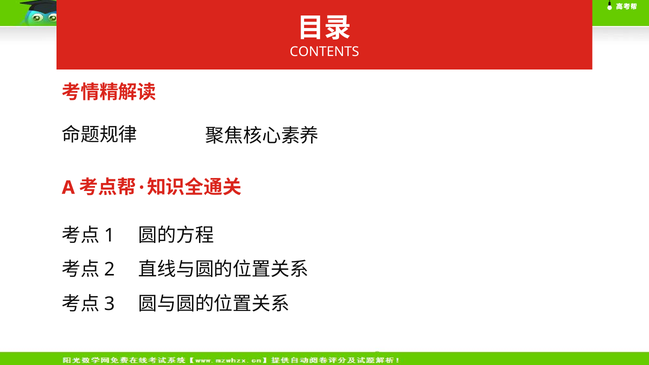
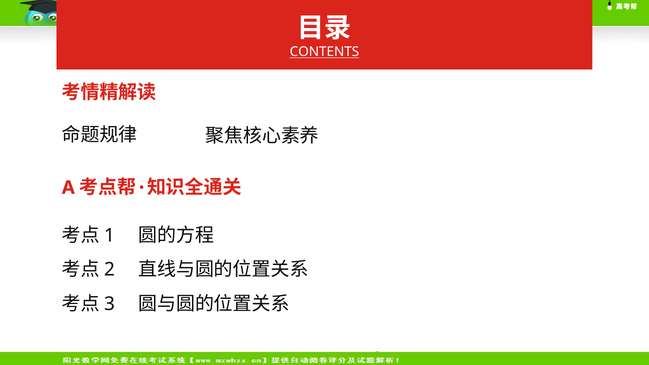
CONTENTS underline: none -> present (324, 52)
